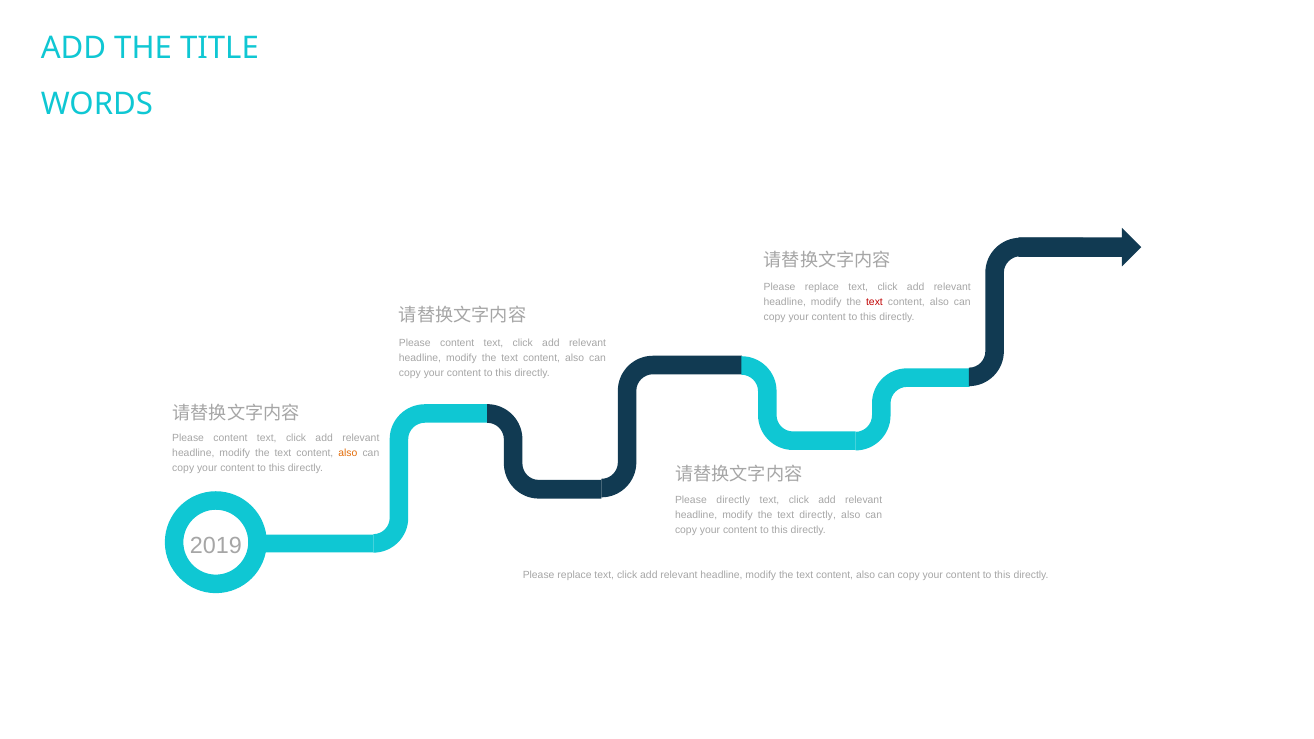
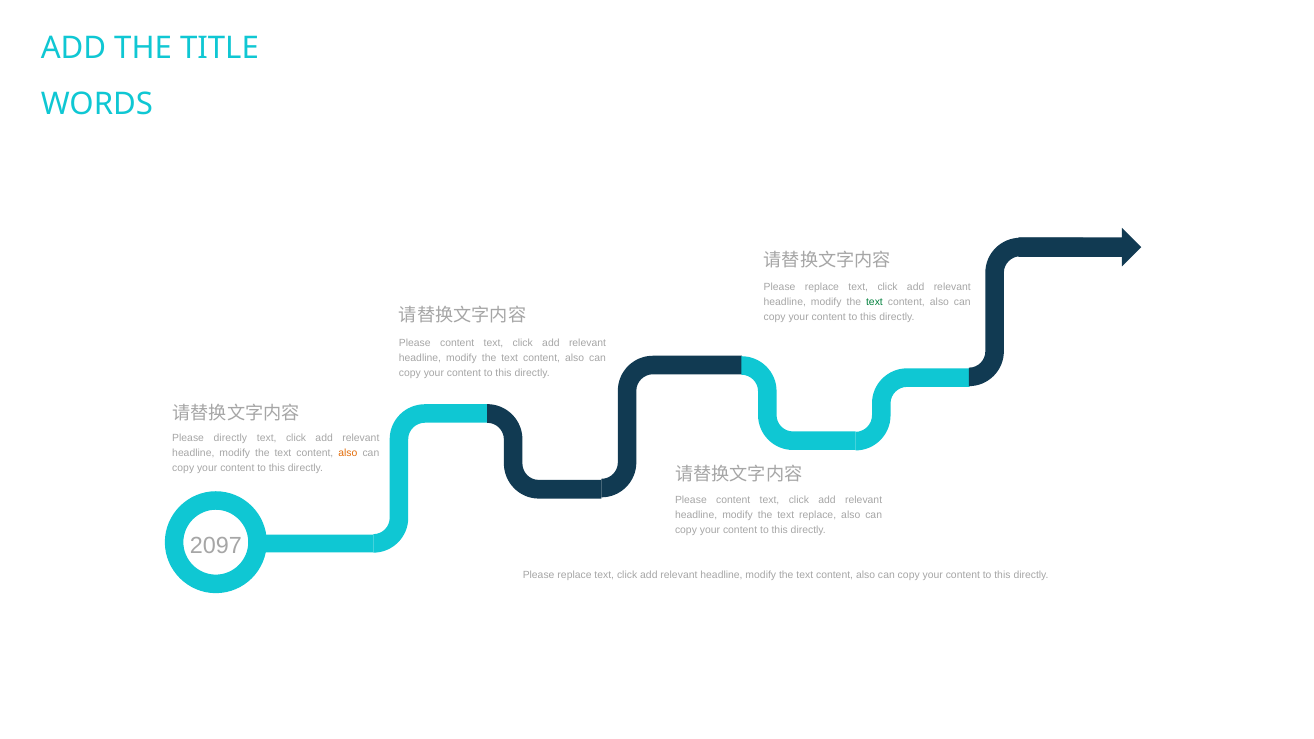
text colour: red -> green (874, 302)
content: content -> directly (230, 438)
directly: directly -> content (733, 501)
text directly: directly -> replace (818, 515)
2019: 2019 -> 2097 (216, 546)
